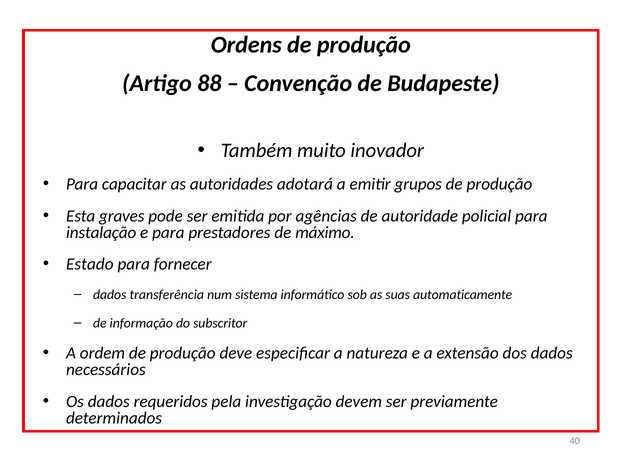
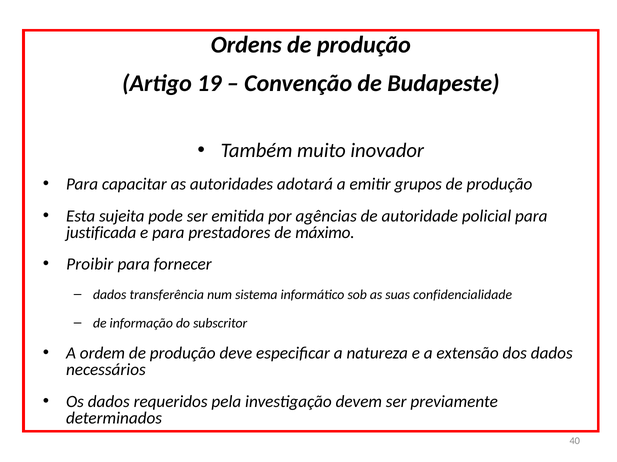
88: 88 -> 19 (209, 84)
graves: graves -> sujeita (122, 216)
instalação: instalação -> justificada (101, 233)
Estado: Estado -> Proibir (90, 265)
automaticamente: automaticamente -> confidencialidade (463, 295)
